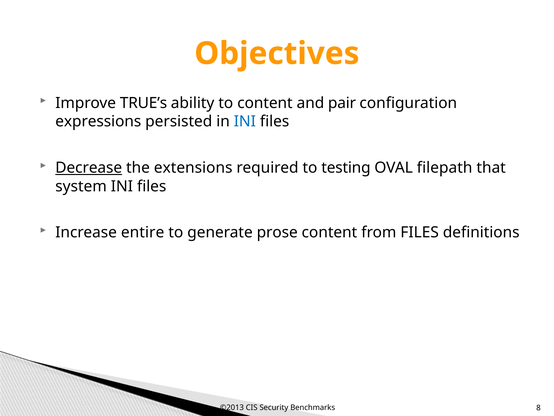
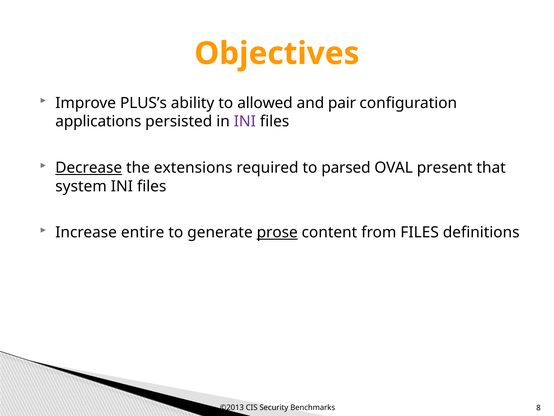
TRUE’s: TRUE’s -> PLUS’s (143, 103)
to content: content -> allowed (265, 103)
expressions: expressions -> applications (98, 121)
INI colour: blue -> purple (245, 121)
testing: testing -> parsed (346, 168)
filepath: filepath -> present (445, 168)
prose underline: none -> present (277, 232)
